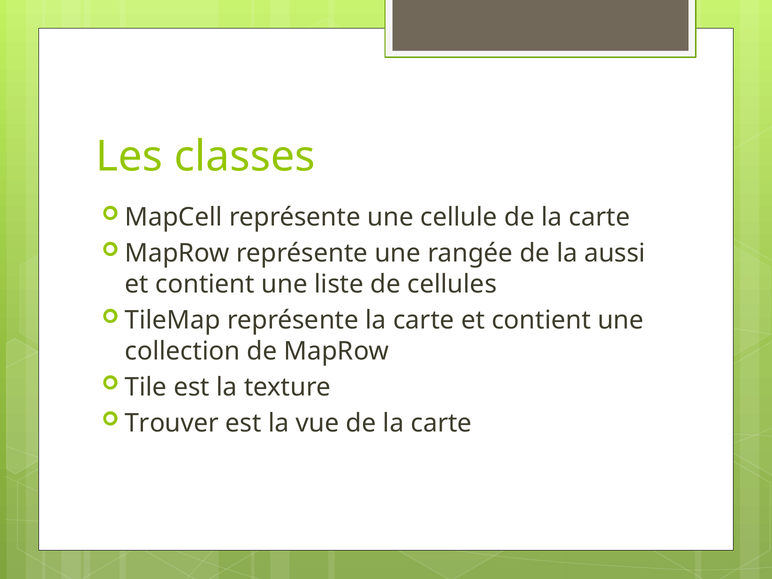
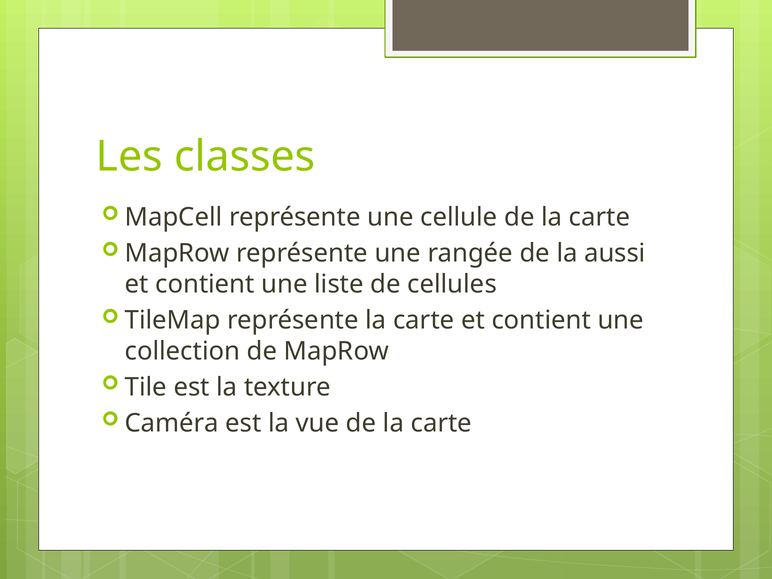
Trouver: Trouver -> Caméra (172, 423)
